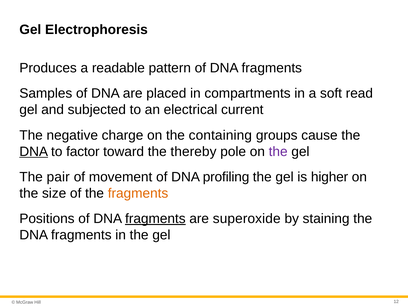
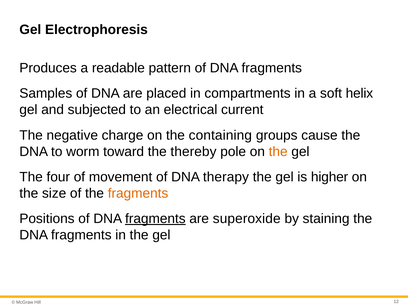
read: read -> helix (359, 93)
DNA underline: present -> none (34, 152)
factor: factor -> worm (83, 152)
the colour: purple -> orange (278, 152)
pair: pair -> four (58, 177)
profiling: profiling -> therapy (226, 177)
